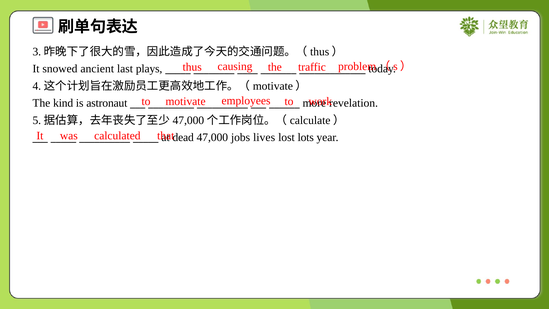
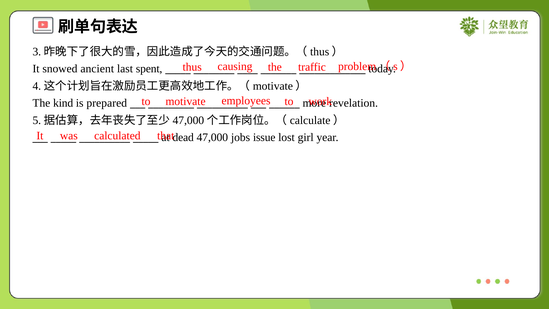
plays: plays -> spent (149, 69)
astronaut: astronaut -> prepared (107, 103)
lives: lives -> issue (264, 137)
lots: lots -> girl (306, 137)
